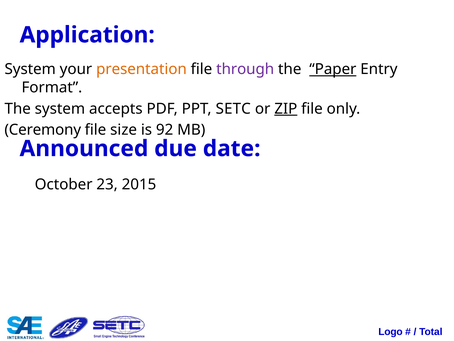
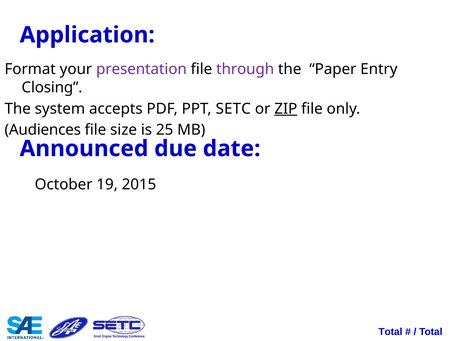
System: System -> Format (30, 69)
presentation colour: orange -> purple (141, 69)
Paper underline: present -> none (333, 69)
Format: Format -> Closing (52, 87)
Ceremony: Ceremony -> Audiences (43, 130)
92: 92 -> 25 (165, 130)
23: 23 -> 19 (107, 184)
Logo: Logo -> Total (390, 331)
